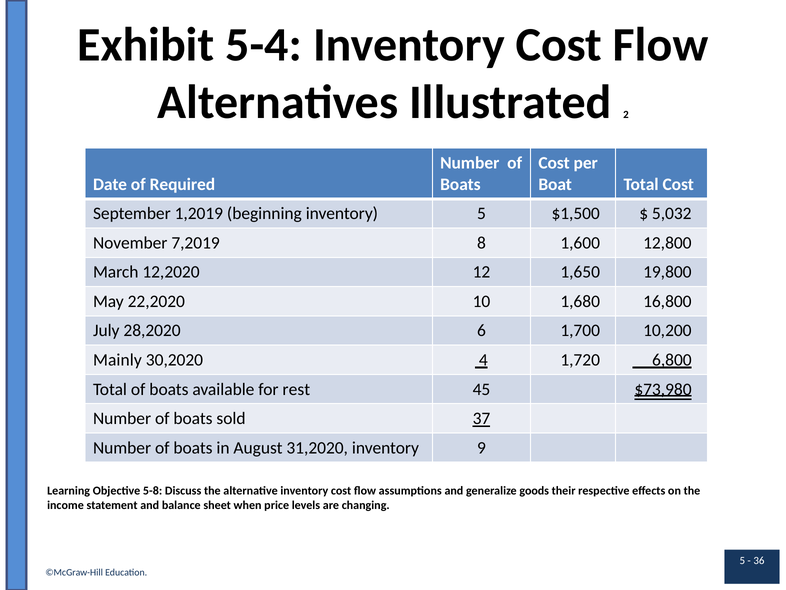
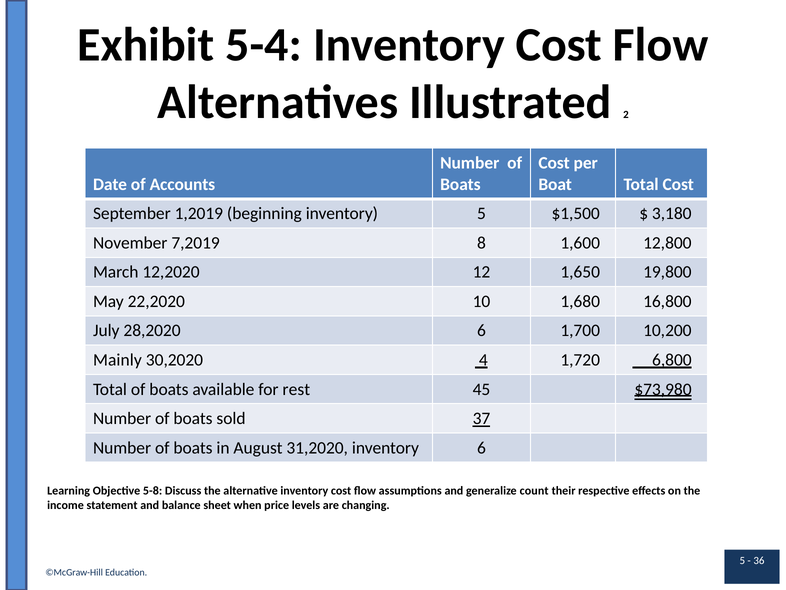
Required: Required -> Accounts (182, 184)
5,032: 5,032 -> 3,180 (672, 213)
inventory 9: 9 -> 6 (481, 447)
goods: goods -> count (534, 491)
